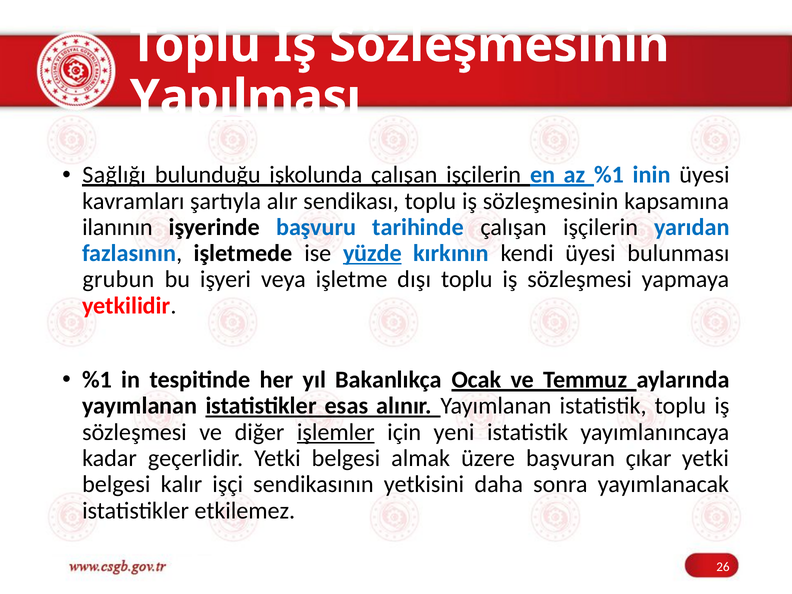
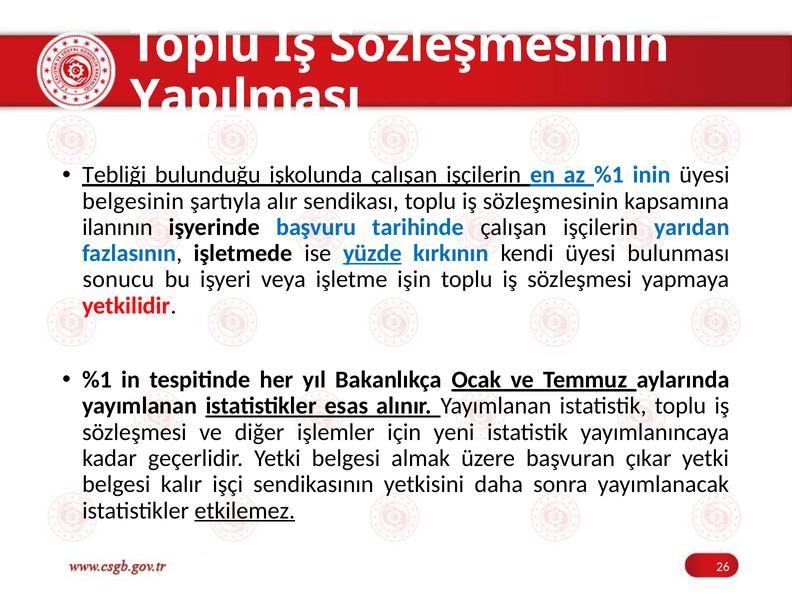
Sağlığı: Sağlığı -> Tebliği (114, 175)
kavramları: kavramları -> belgesinin (133, 201)
grubun: grubun -> sonucu (118, 280)
dışı: dışı -> işin (414, 280)
işlemler underline: present -> none (336, 432)
etkilemez underline: none -> present (245, 511)
